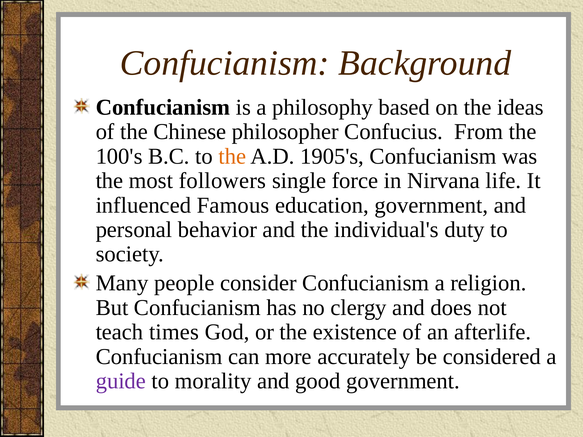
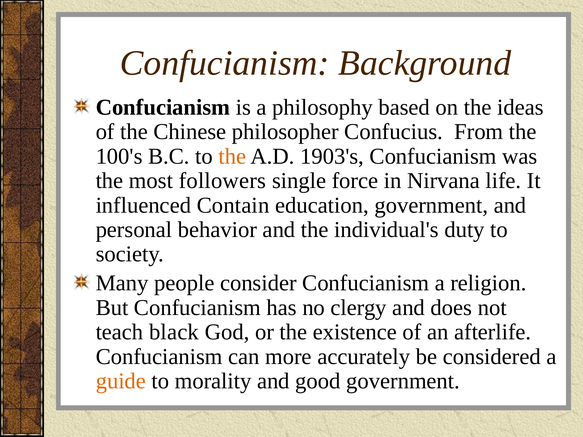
1905's: 1905's -> 1903's (332, 156)
Famous: Famous -> Contain (233, 205)
times: times -> black (174, 332)
guide colour: purple -> orange (121, 381)
